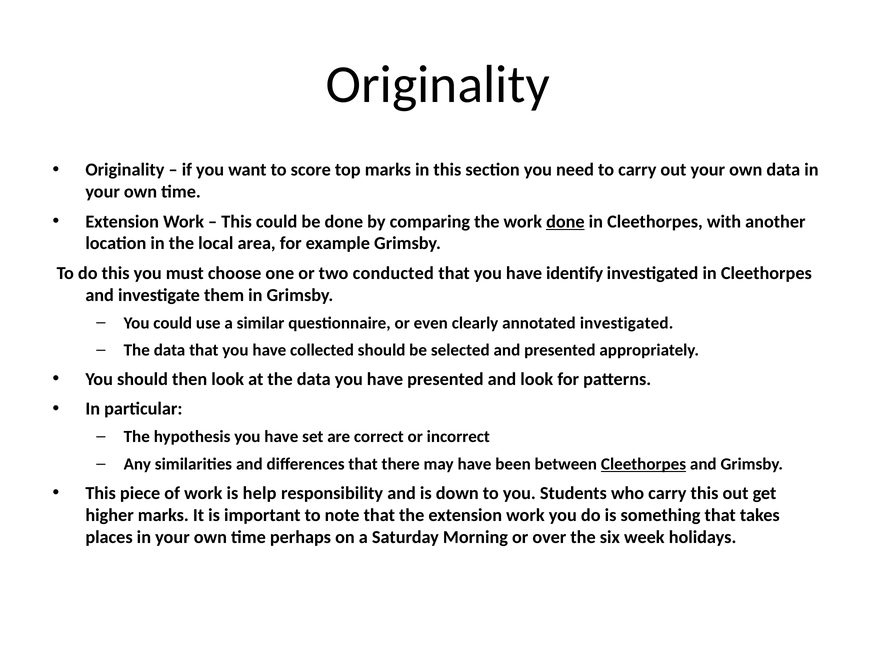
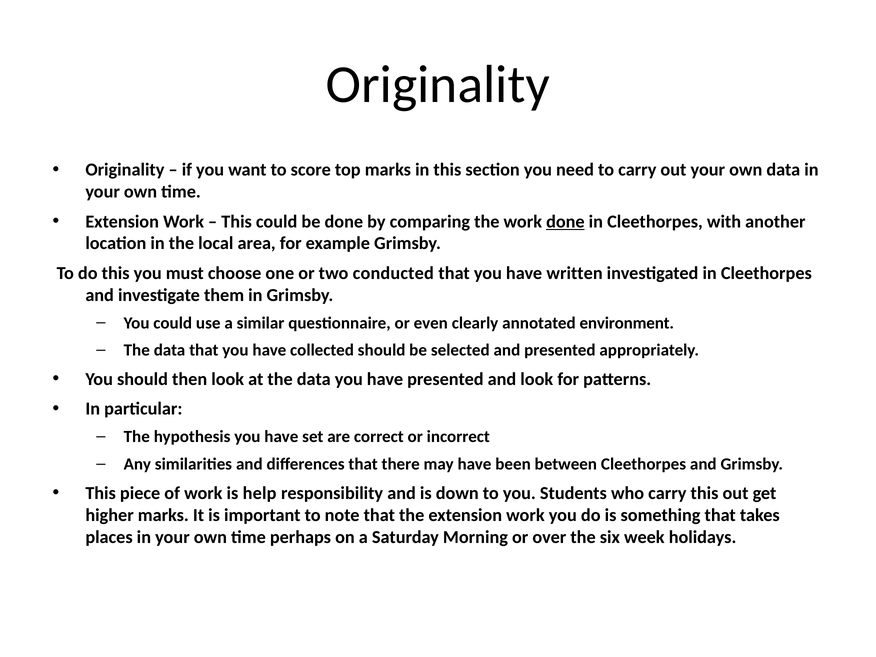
identify: identify -> written (575, 273)
annotated investigated: investigated -> environment (627, 323)
Cleethorpes underline: present -> none (644, 464)
